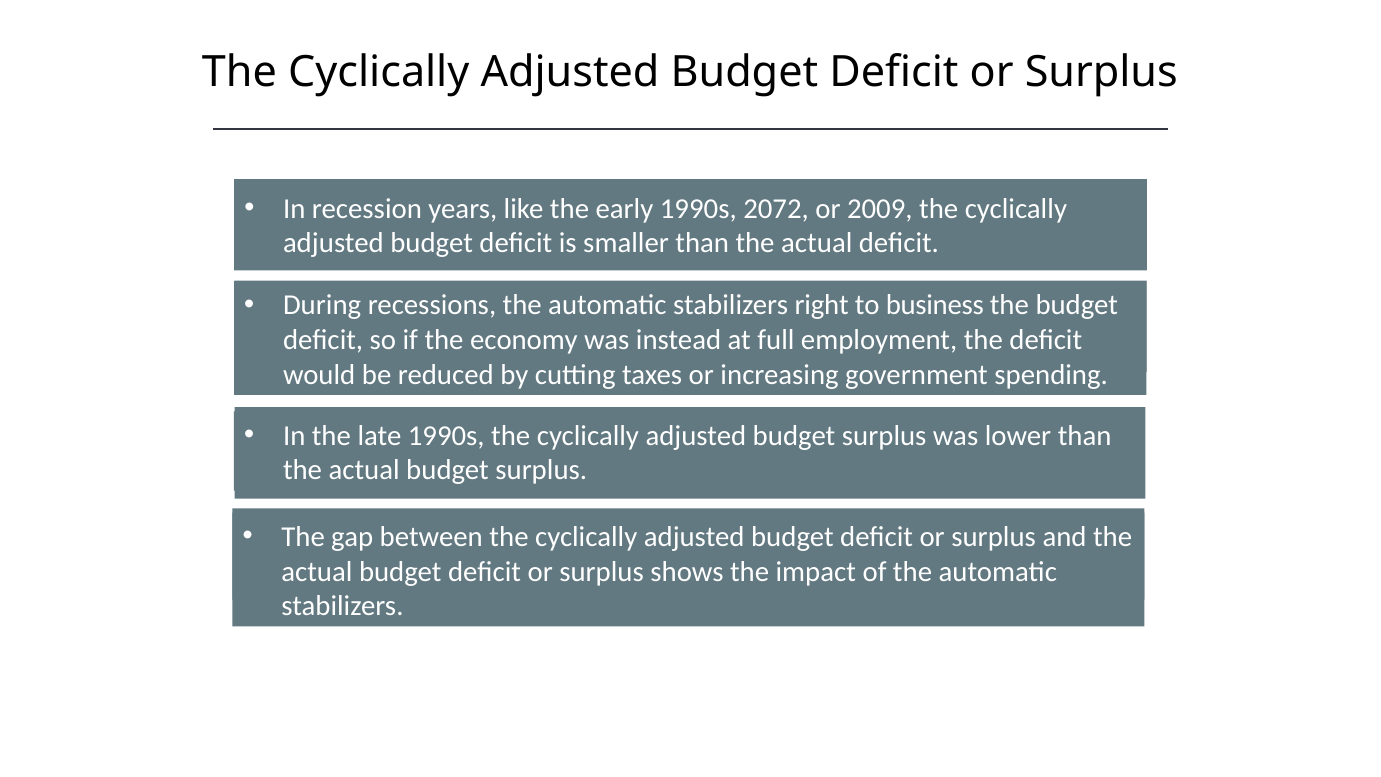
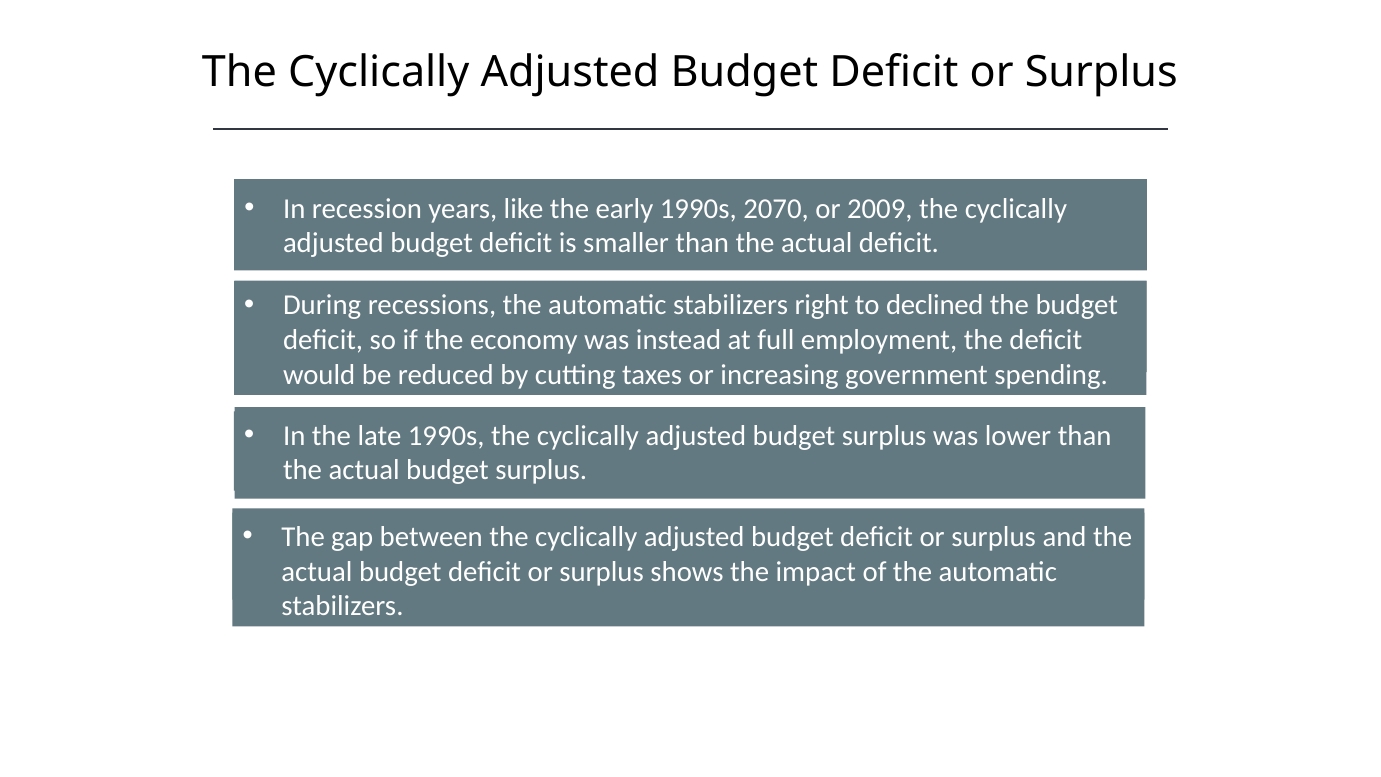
2072: 2072 -> 2070 (776, 208)
business: business -> declined (935, 305)
